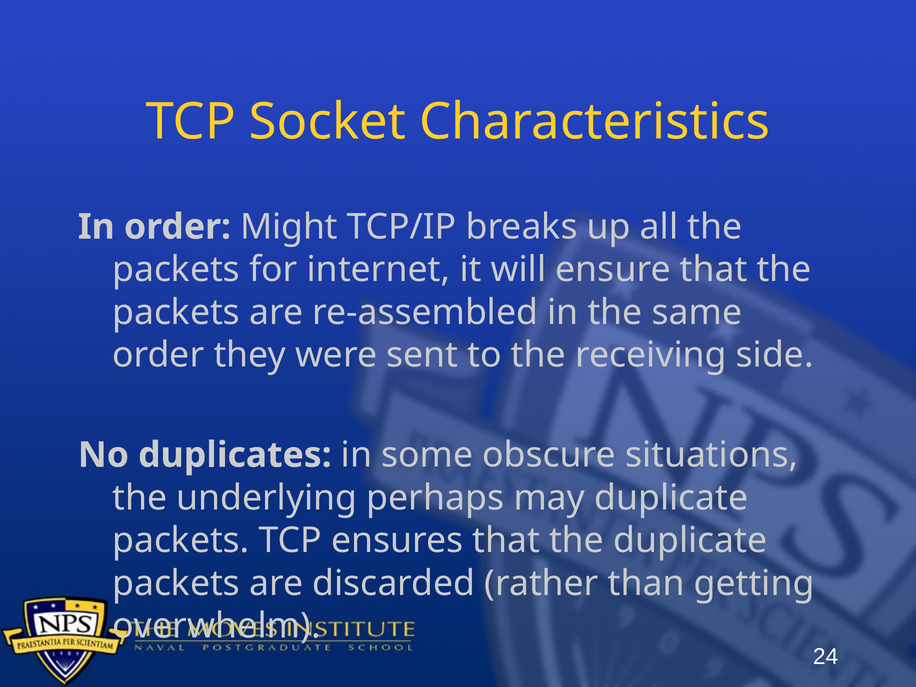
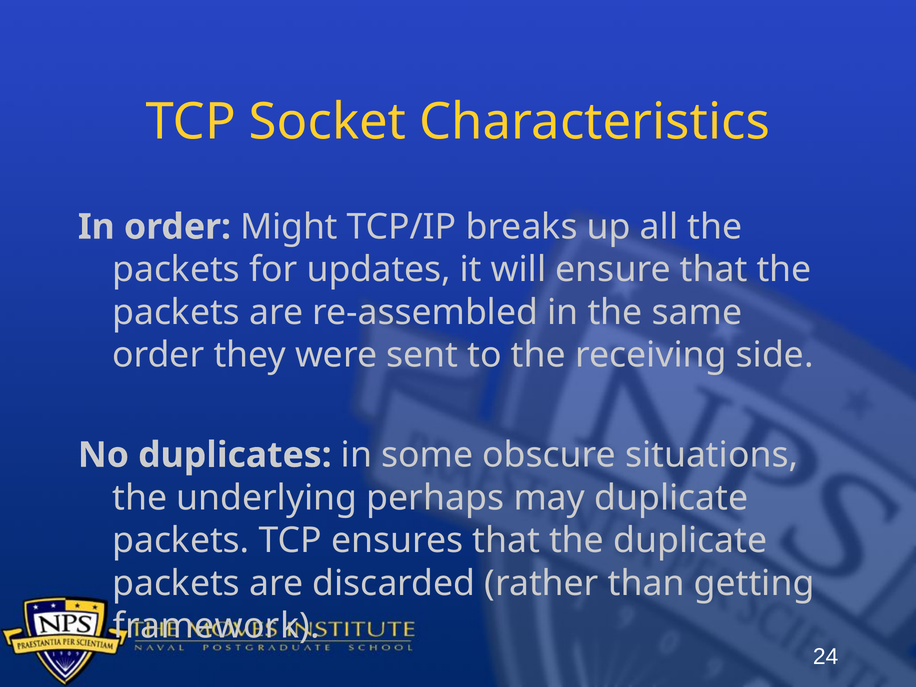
internet: internet -> updates (379, 270)
overwhelm: overwhelm -> framework (216, 626)
